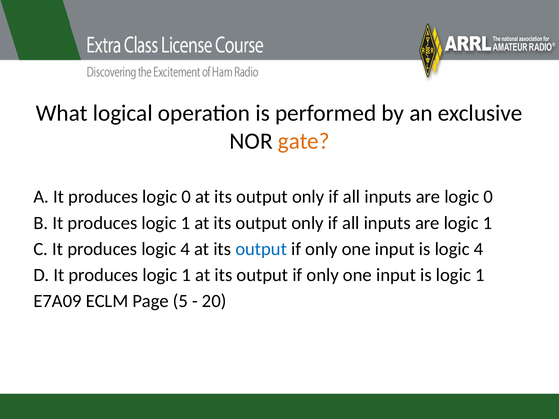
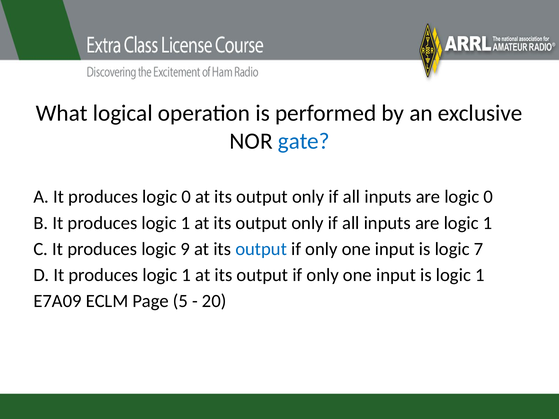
gate colour: orange -> blue (304, 141)
produces logic 4: 4 -> 9 (185, 249)
is logic 4: 4 -> 7 (479, 249)
